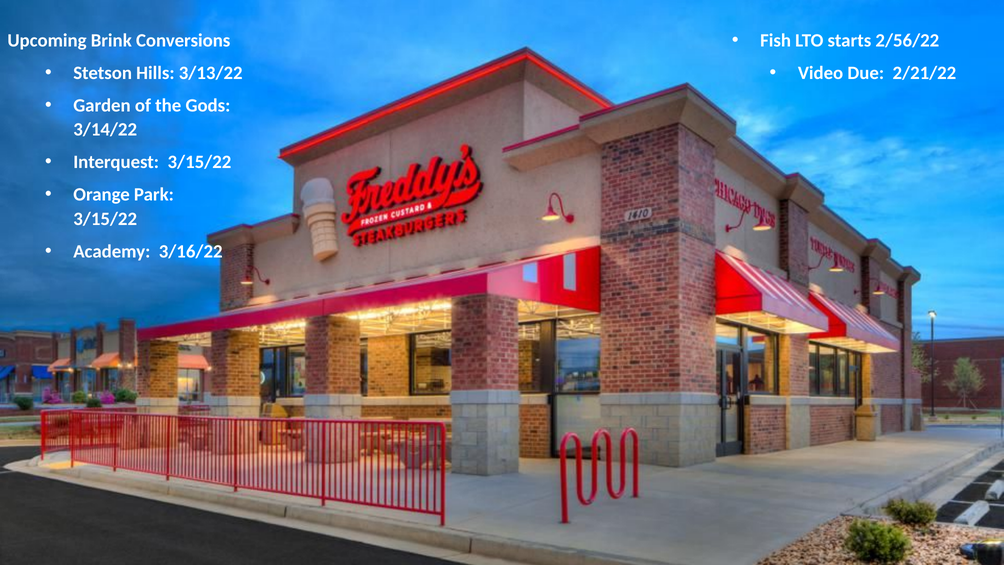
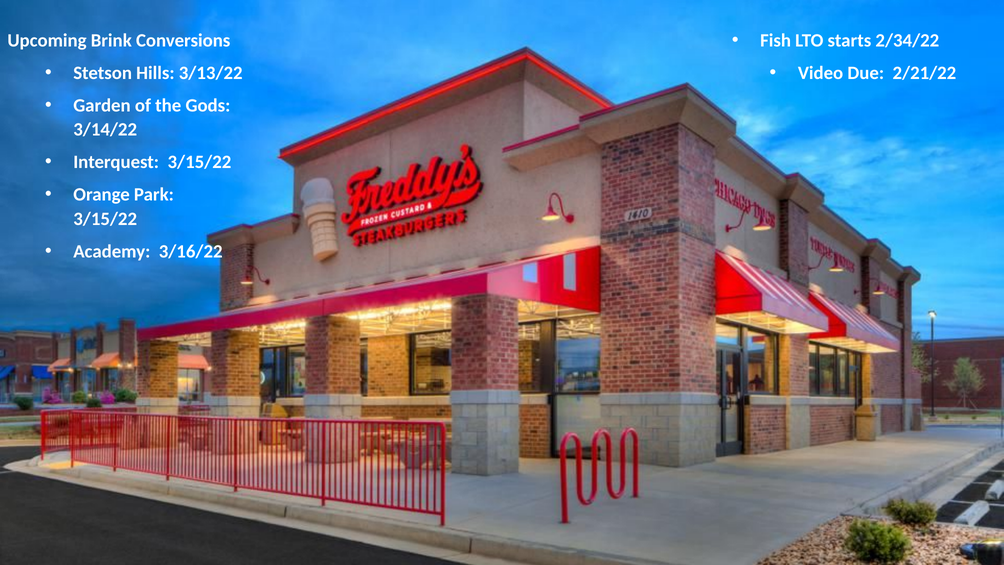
2/56/22: 2/56/22 -> 2/34/22 (907, 40)
